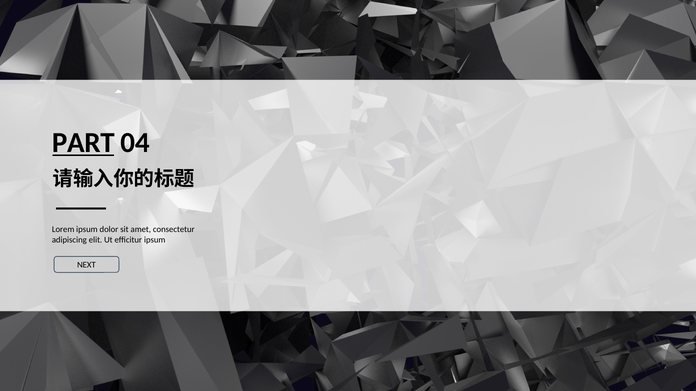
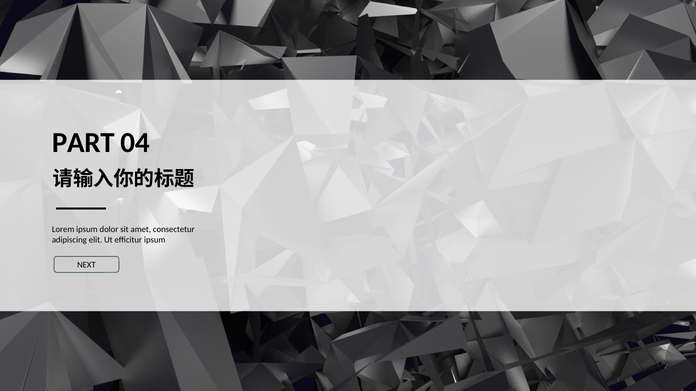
PART underline: present -> none (83, 143)
